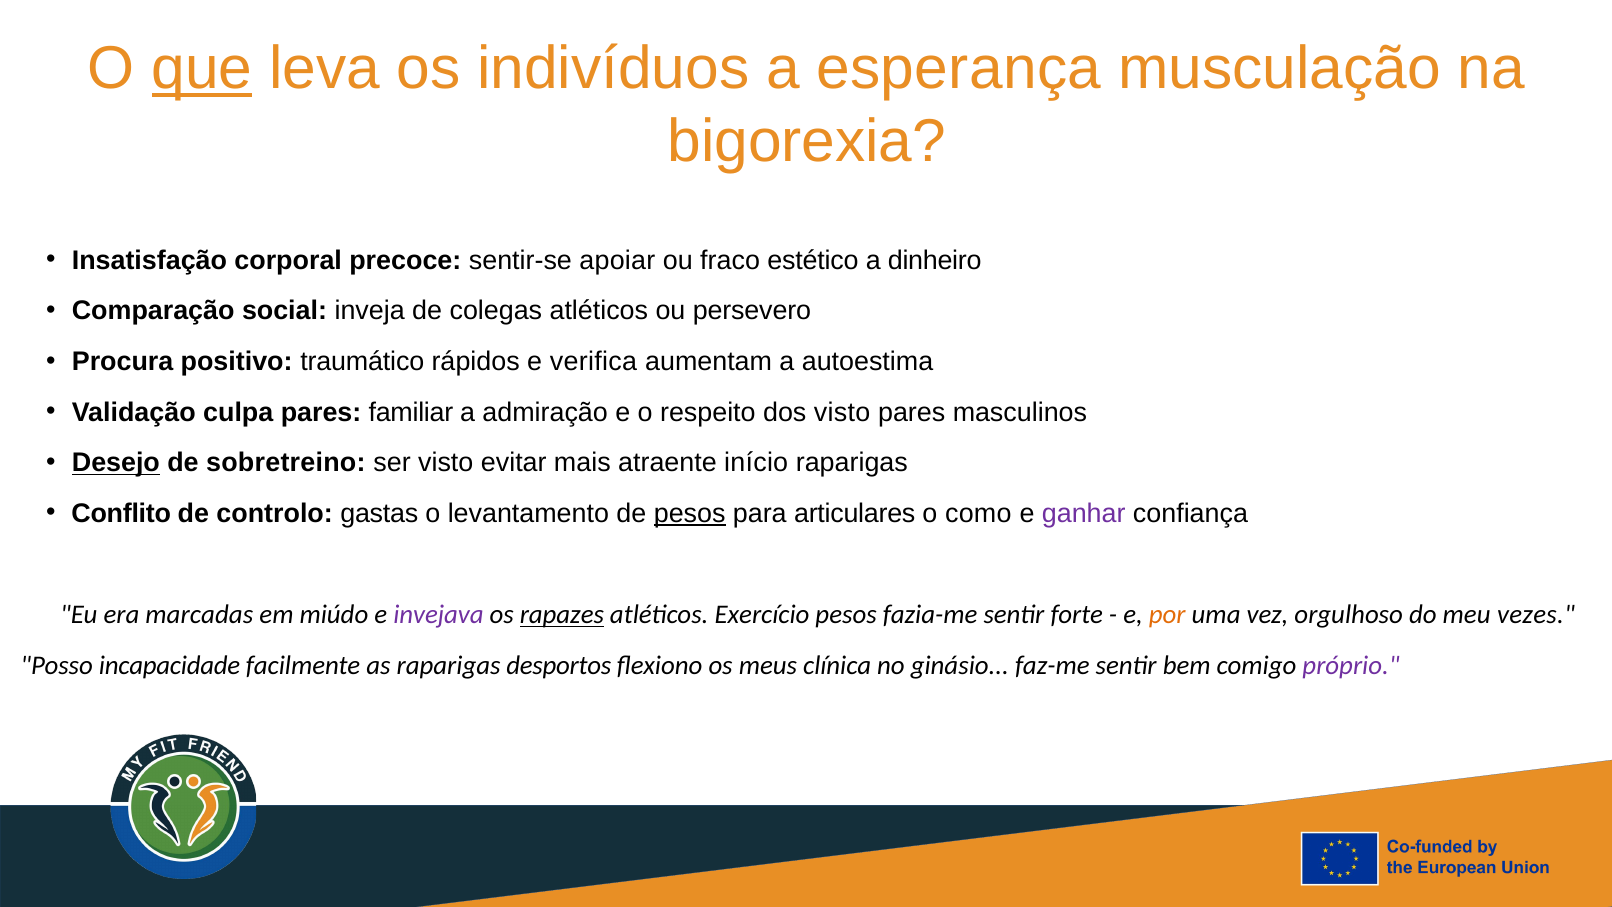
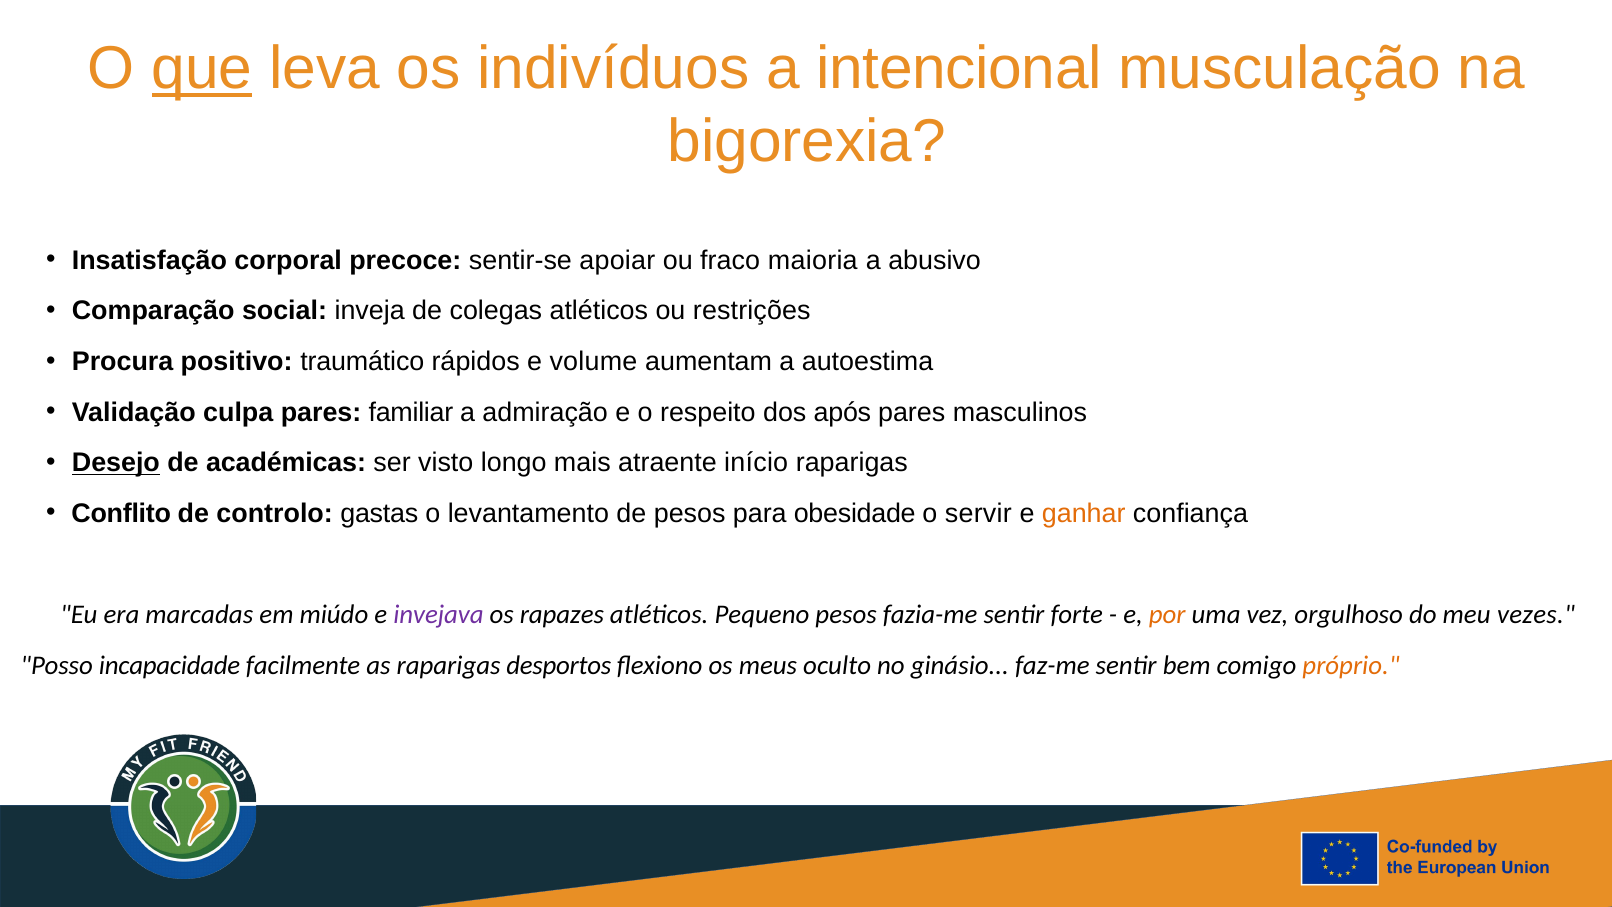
esperança: esperança -> intencional (959, 69)
estético: estético -> maioria (813, 260)
dinheiro: dinheiro -> abusivo (935, 260)
persevero: persevero -> restrições (752, 311)
verifica: verifica -> volume (593, 362)
dos visto: visto -> após (842, 412)
sobretreino: sobretreino -> académicas (286, 463)
evitar: evitar -> longo (514, 463)
pesos underline: present -> none (690, 513)
articulares: articulares -> obesidade (855, 513)
como: como -> servir (978, 513)
ganhar colour: purple -> orange (1084, 513)
rapazes underline: present -> none (562, 615)
Exercício: Exercício -> Pequeno (762, 615)
clínica: clínica -> oculto (837, 665)
próprio colour: purple -> orange (1351, 665)
